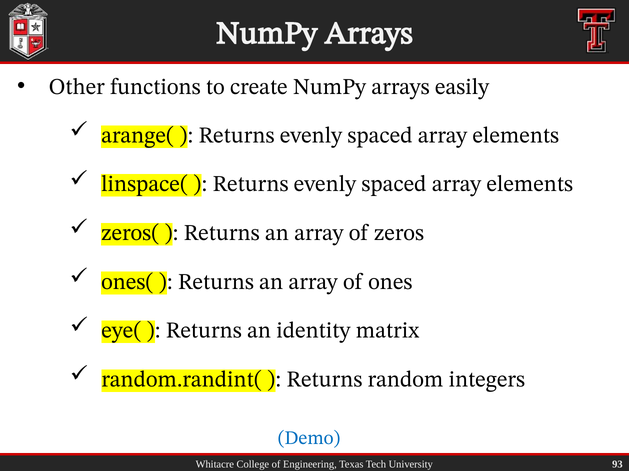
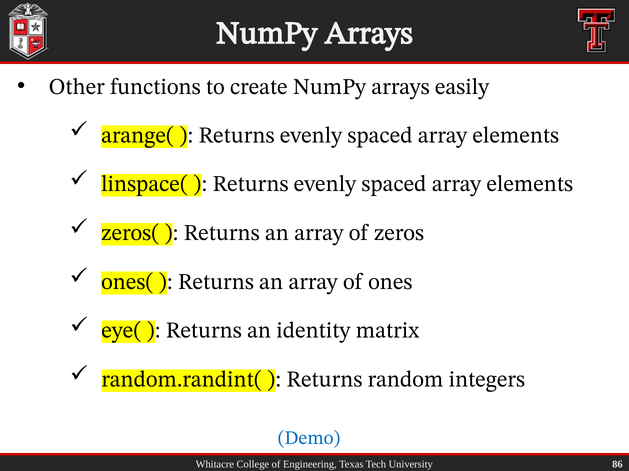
93: 93 -> 86 (617, 465)
